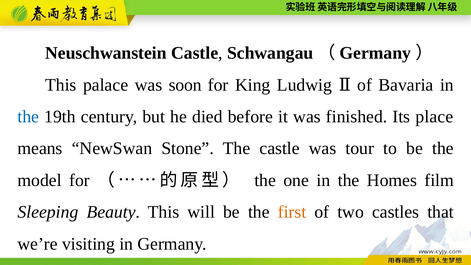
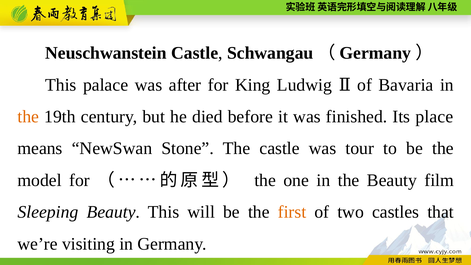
soon: soon -> after (185, 85)
the colour: blue -> orange (28, 117)
the Homes: Homes -> Beauty (392, 180)
